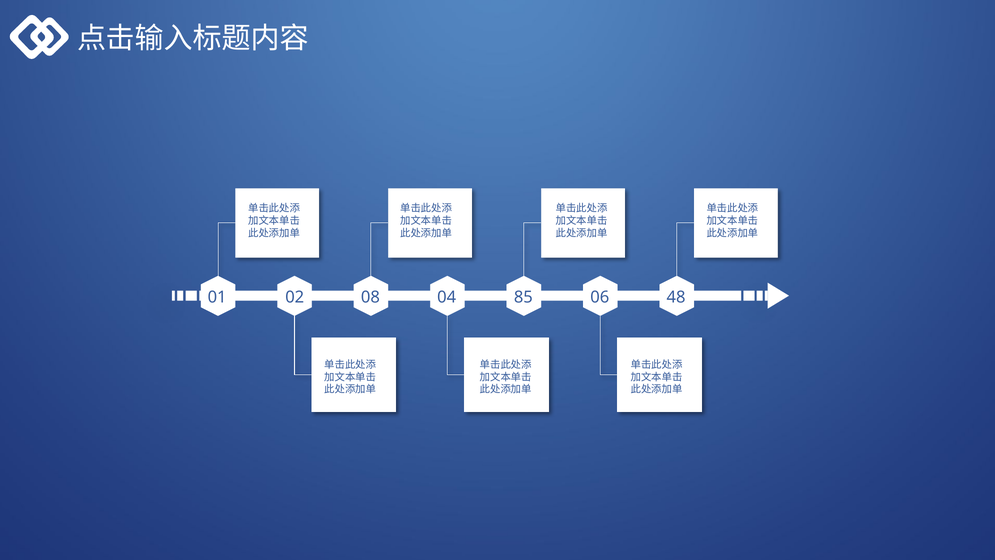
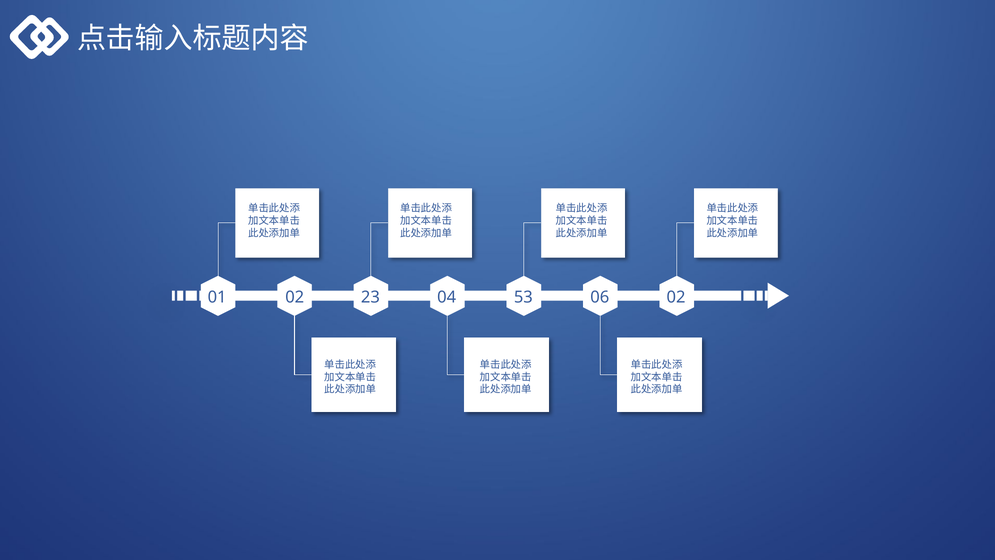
08: 08 -> 23 (370, 297)
85: 85 -> 53 (523, 297)
06 48: 48 -> 02 (676, 297)
